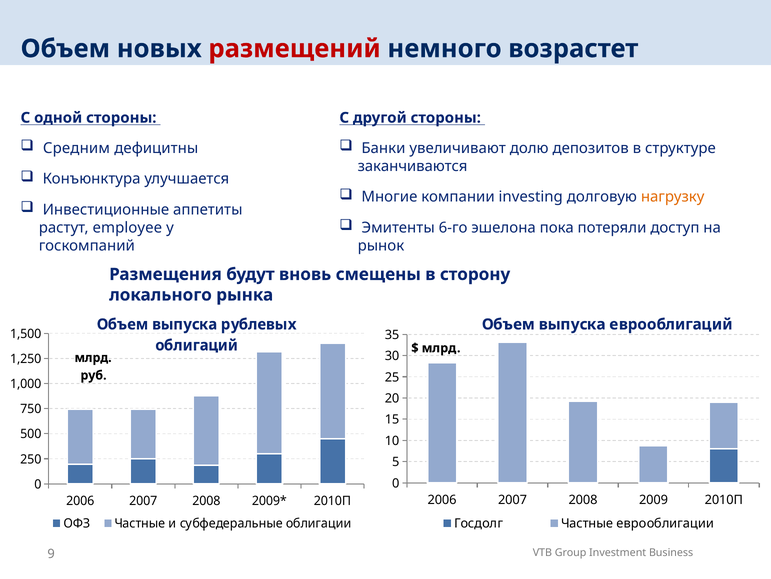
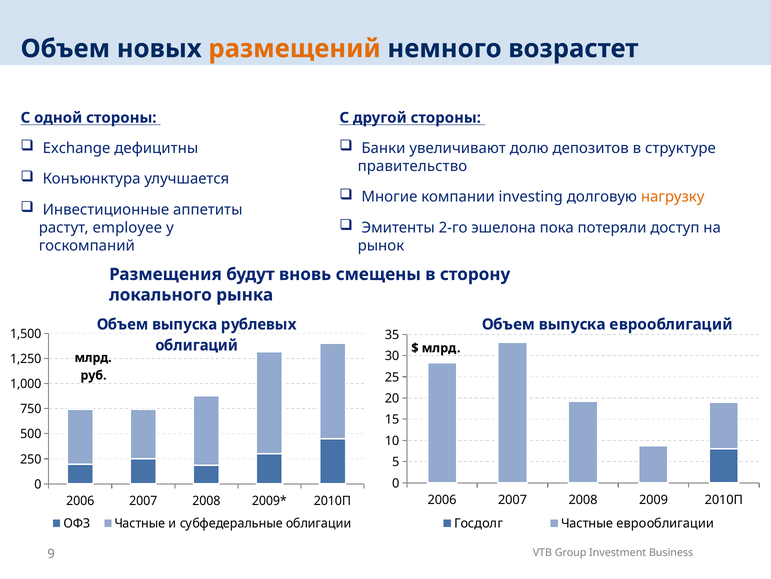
размещений colour: red -> orange (295, 49)
Средним: Средним -> Exchange (77, 148)
заканчиваются: заканчиваются -> правительство (412, 166)
6-го: 6-го -> 2-го (453, 227)
